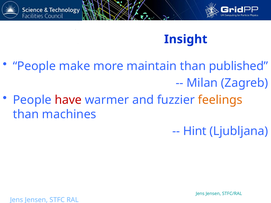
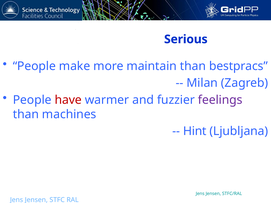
Insight: Insight -> Serious (186, 39)
published: published -> bestpracs (238, 66)
feelings colour: orange -> purple (220, 100)
